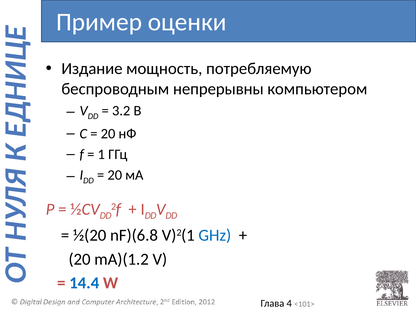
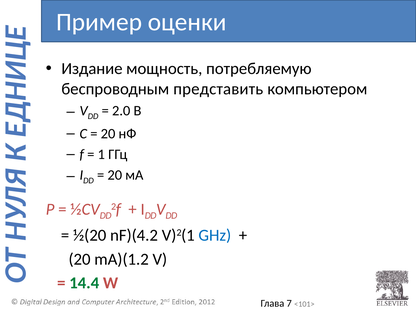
непрерывны: непрерывны -> представить (218, 89)
3.2: 3.2 -> 2.0 (121, 111)
nF)(6.8: nF)(6.8 -> nF)(4.2 (134, 235)
14.4 colour: blue -> green (84, 283)
4: 4 -> 7 (289, 304)
